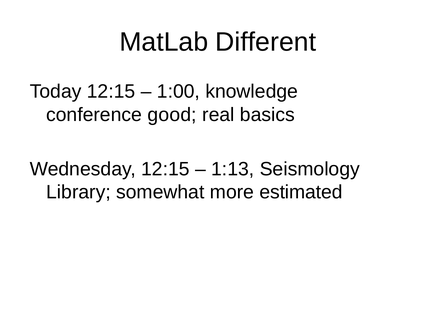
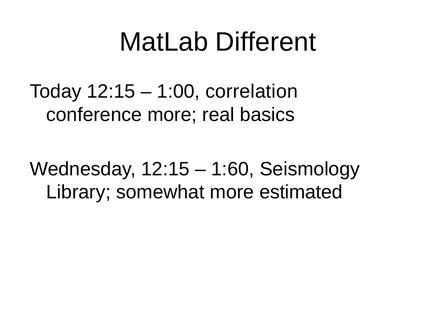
knowledge: knowledge -> correlation (252, 91)
conference good: good -> more (172, 115)
1:13: 1:13 -> 1:60 (233, 169)
